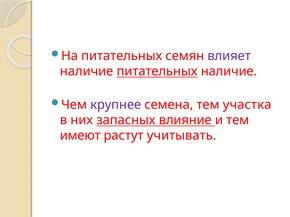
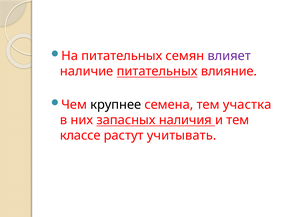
питательных наличие: наличие -> влияние (229, 71)
крупнее colour: purple -> black (116, 105)
влияние: влияние -> наличия (185, 120)
имеют: имеют -> классе (80, 136)
